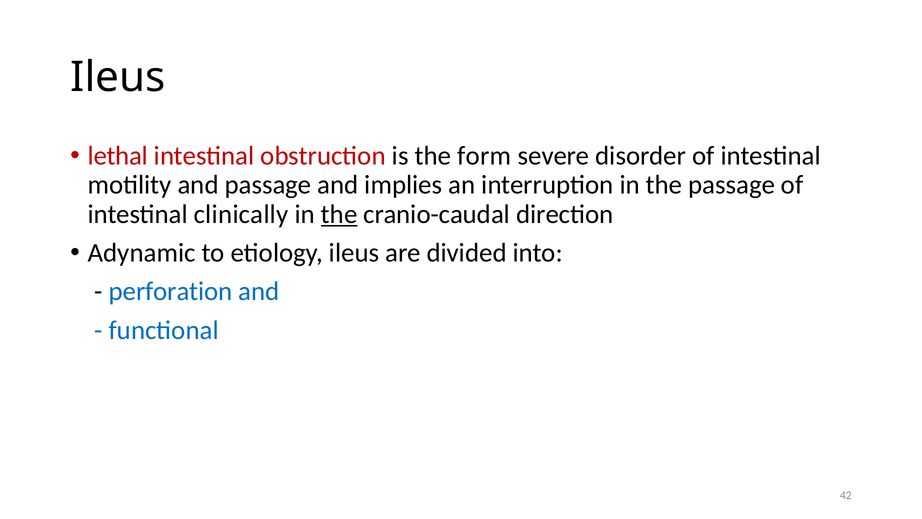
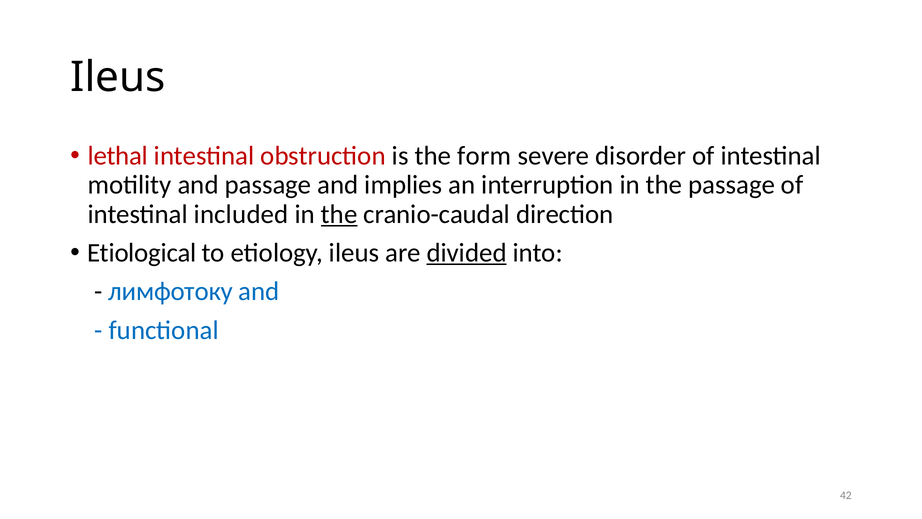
clinically: clinically -> included (241, 214)
Adynamic: Adynamic -> Etiological (142, 253)
divided underline: none -> present (467, 253)
perforation: perforation -> лимфотоку (171, 291)
